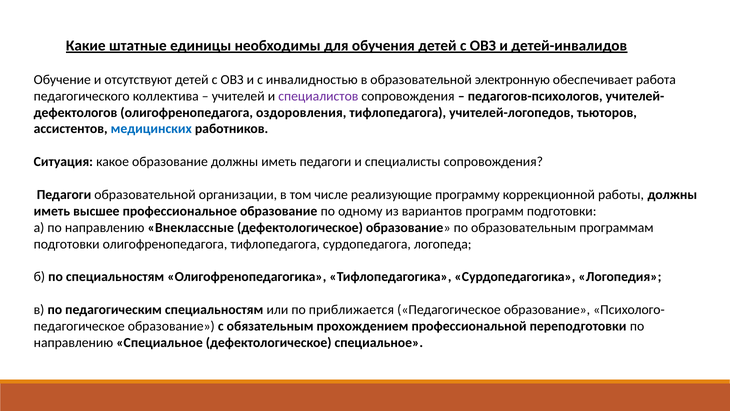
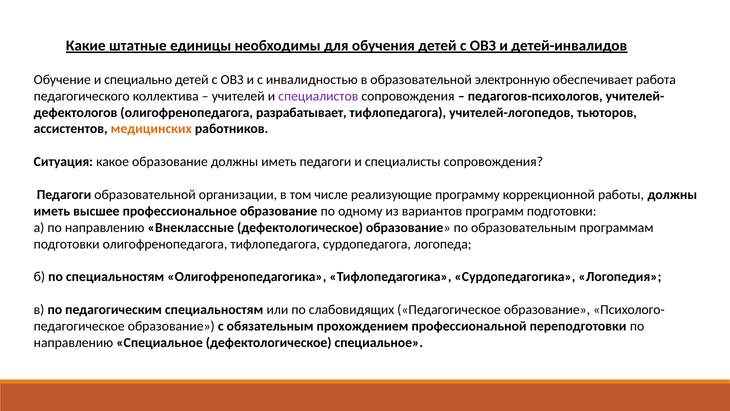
отсутствуют: отсутствуют -> специально (138, 80)
оздоровления: оздоровления -> разрабатывает (301, 112)
медицинских colour: blue -> orange (151, 129)
приближается: приближается -> слабовидящих (352, 310)
